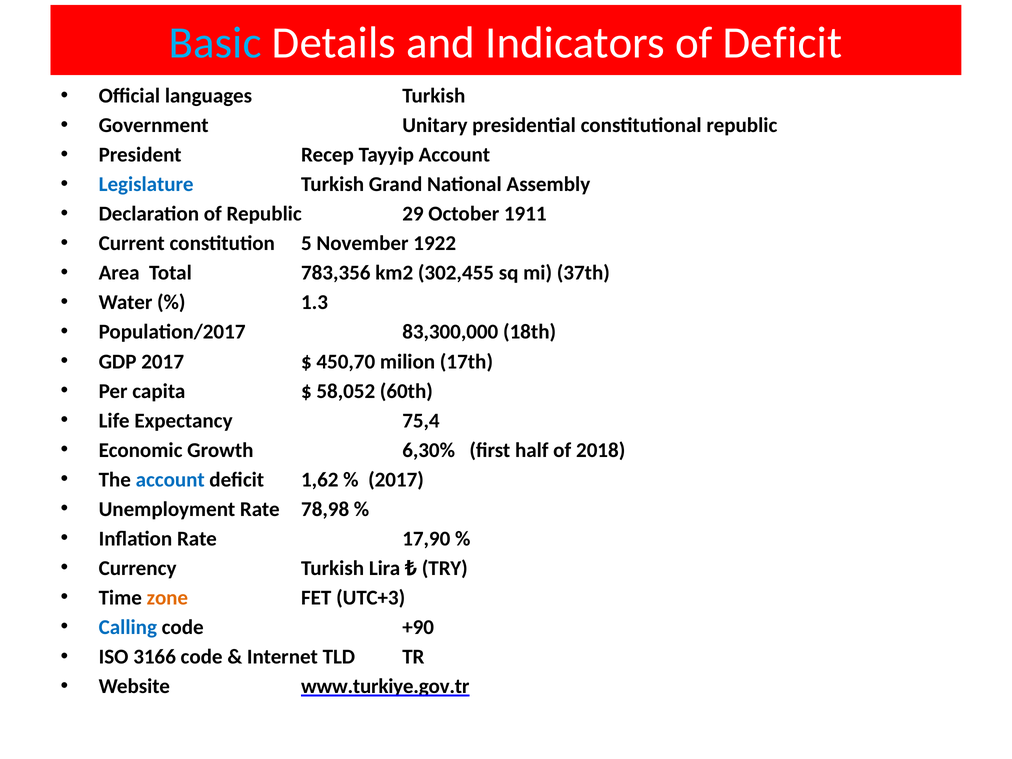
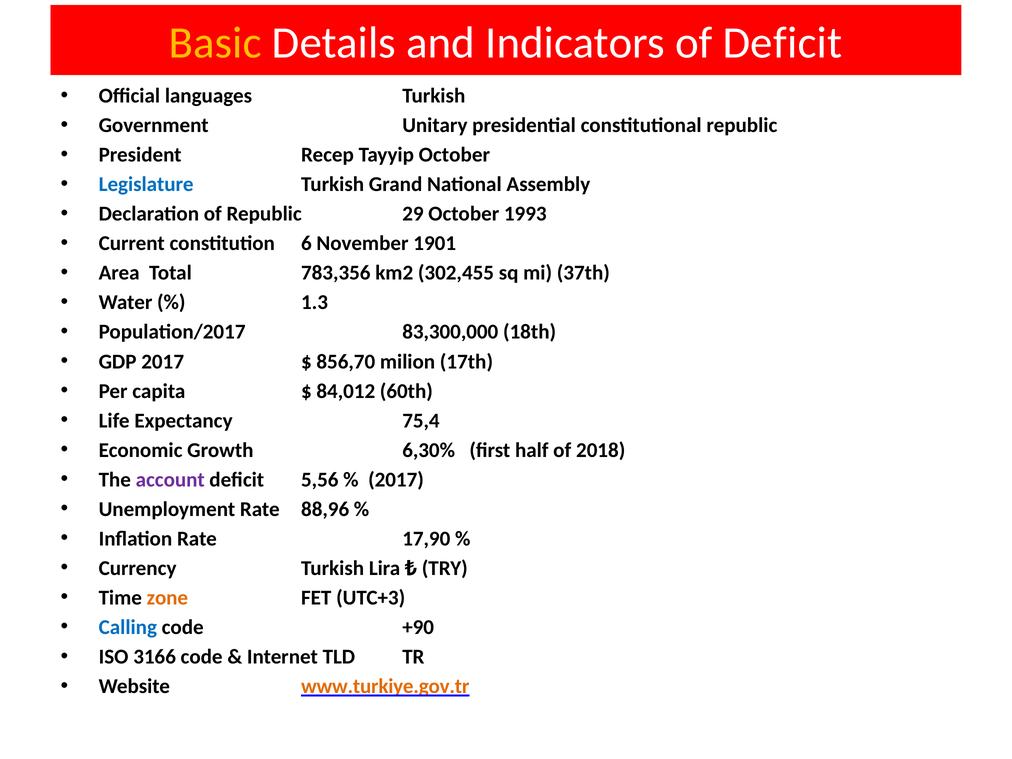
Basic colour: light blue -> yellow (215, 43)
Tayyip Account: Account -> October (454, 155)
1911: 1911 -> 1993 (525, 214)
5: 5 -> 6 (306, 243)
1922: 1922 -> 1901 (435, 243)
450,70: 450,70 -> 856,70 (346, 362)
58,052: 58,052 -> 84,012 (346, 391)
account colour: blue -> purple (170, 480)
1,62: 1,62 -> 5,56 (320, 480)
78,98: 78,98 -> 88,96 (325, 509)
www.turkiye.gov.tr colour: black -> orange (385, 686)
